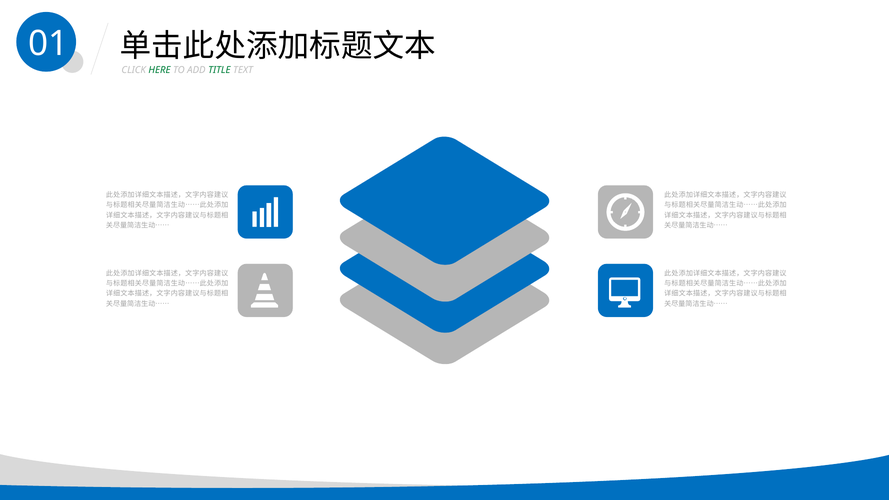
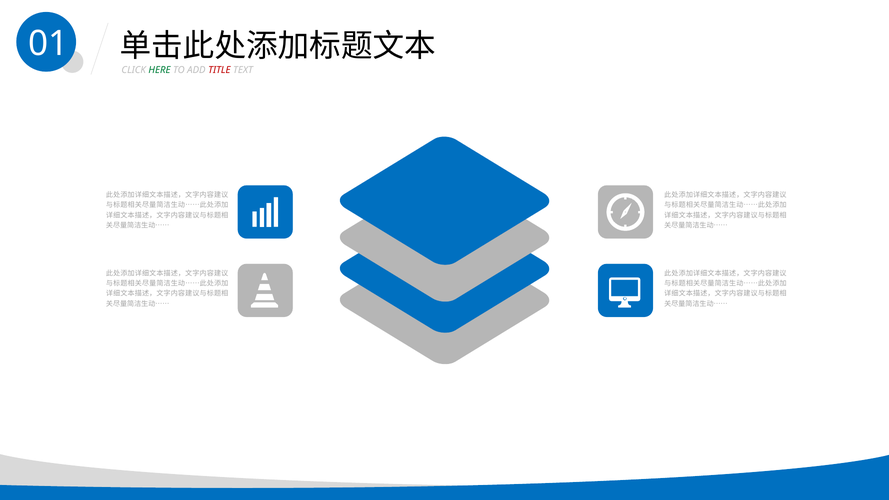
TITLE colour: green -> red (219, 70)
